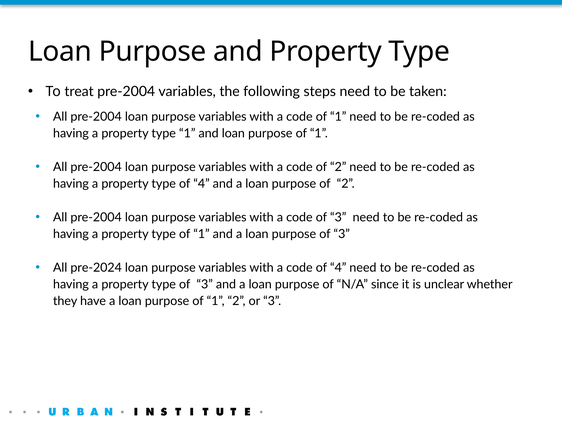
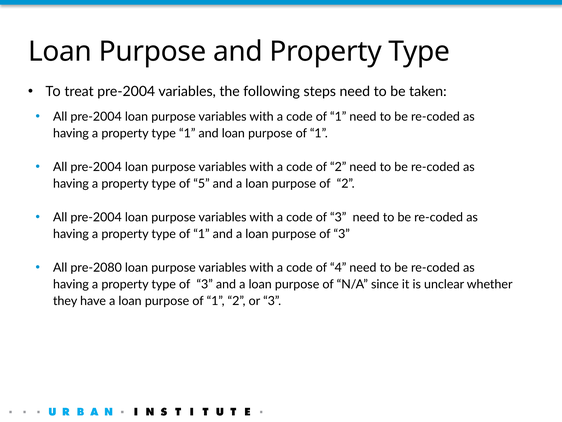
type of 4: 4 -> 5 (202, 183)
pre-2024: pre-2024 -> pre-2080 (96, 267)
